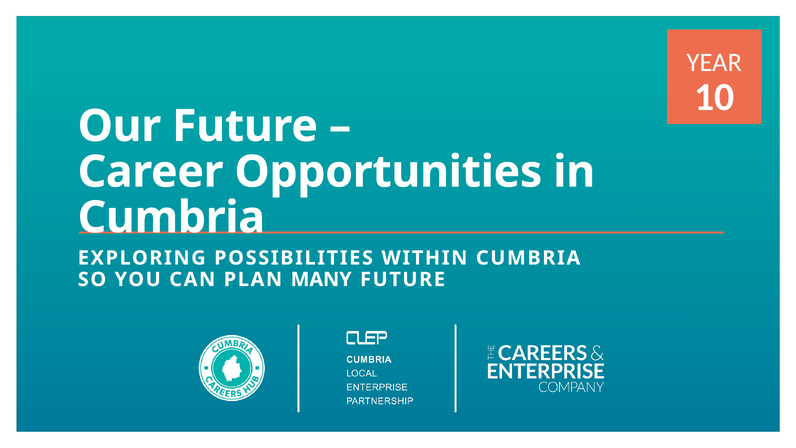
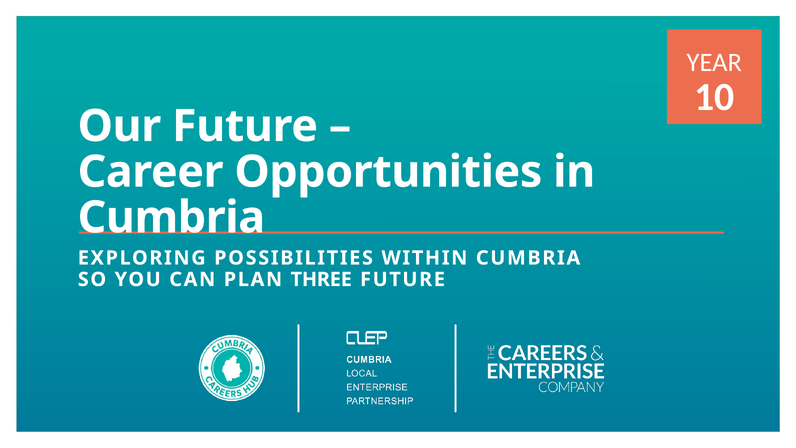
MANY: MANY -> THREE (321, 279)
